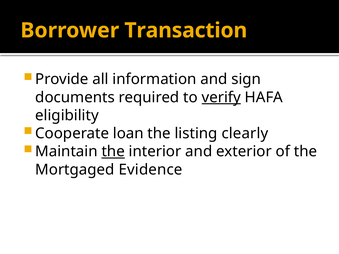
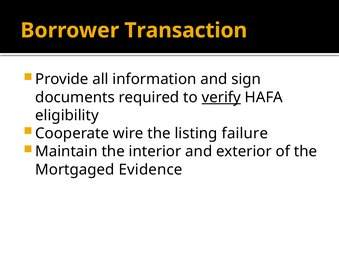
loan: loan -> wire (128, 134)
clearly: clearly -> failure (245, 134)
the underline: present -> none (113, 152)
